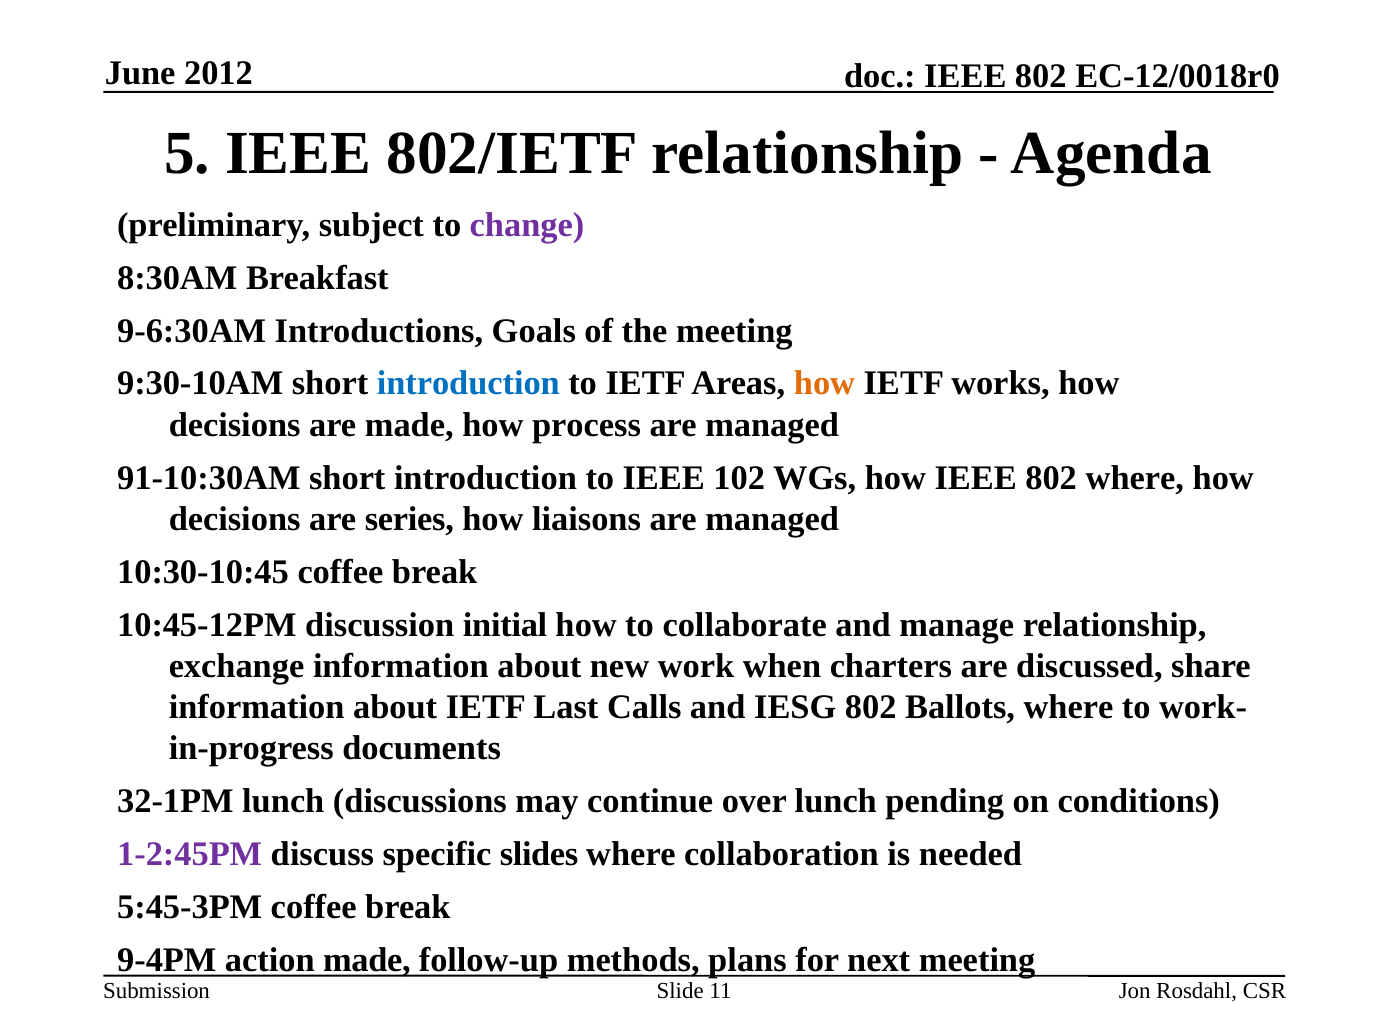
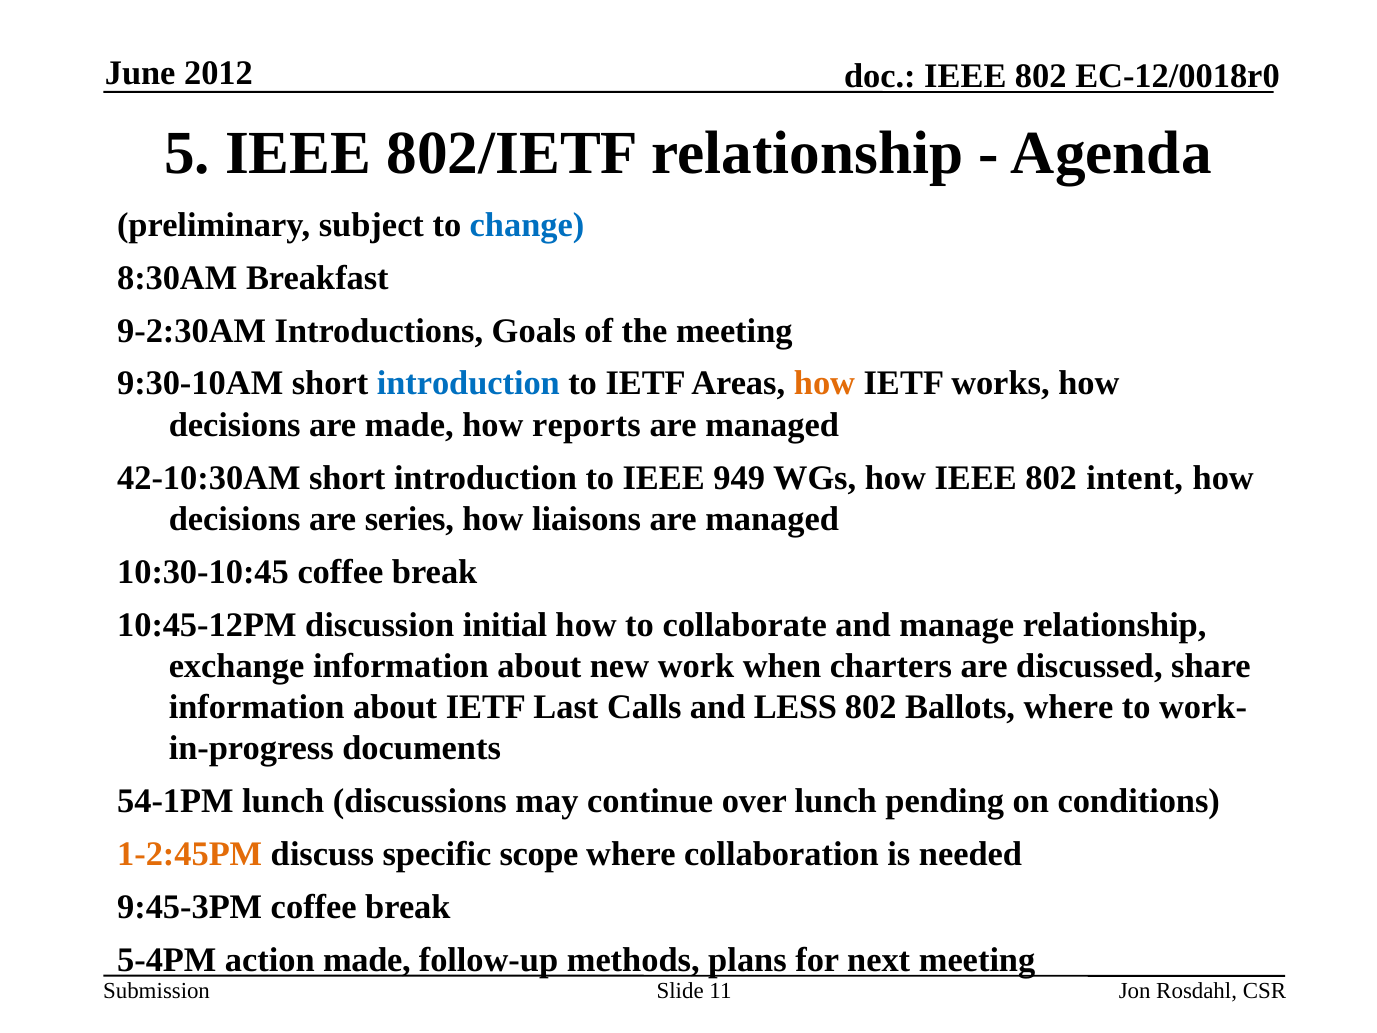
change colour: purple -> blue (527, 225)
9-6:30AM: 9-6:30AM -> 9-2:30AM (192, 331)
process: process -> reports (586, 425)
91-10:30AM: 91-10:30AM -> 42-10:30AM (209, 478)
102: 102 -> 949 (739, 478)
802 where: where -> intent (1135, 478)
IESG: IESG -> LESS (795, 707)
32-1PM: 32-1PM -> 54-1PM (175, 801)
1-2:45PM colour: purple -> orange (190, 854)
slides: slides -> scope (539, 854)
5:45-3PM: 5:45-3PM -> 9:45-3PM (190, 907)
9-4PM: 9-4PM -> 5-4PM (167, 960)
